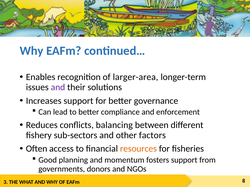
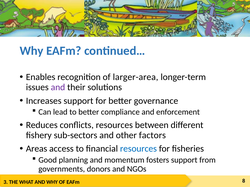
conflicts balancing: balancing -> resources (114, 125)
Often: Often -> Areas (37, 149)
resources colour: orange -> blue (138, 149)
